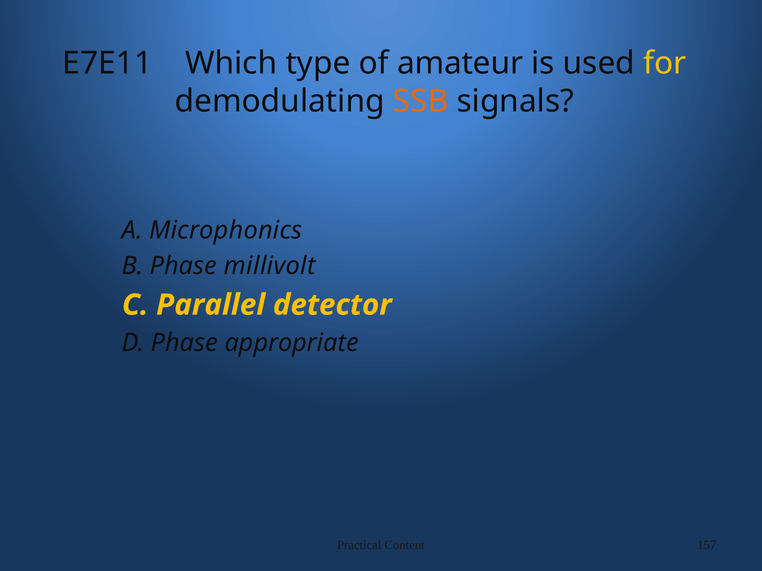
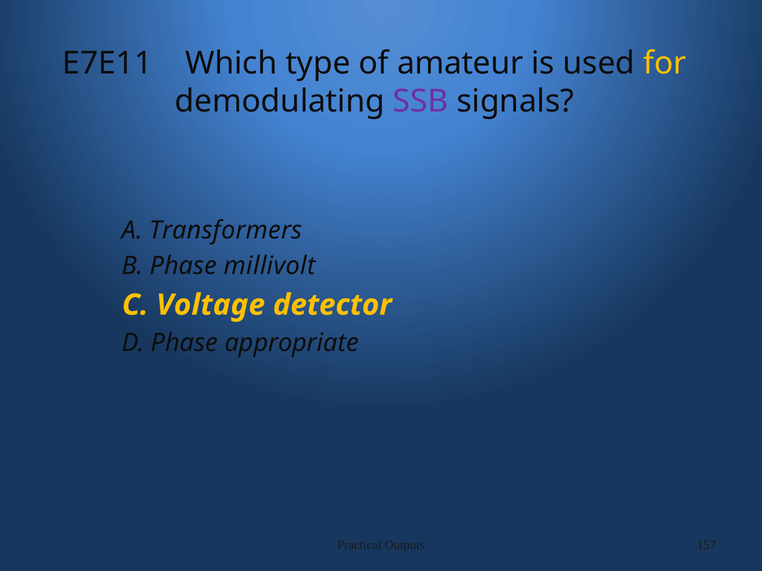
SSB colour: orange -> purple (421, 102)
Microphonics: Microphonics -> Transformers (226, 230)
Parallel: Parallel -> Voltage (211, 305)
Content: Content -> Outputs (405, 546)
